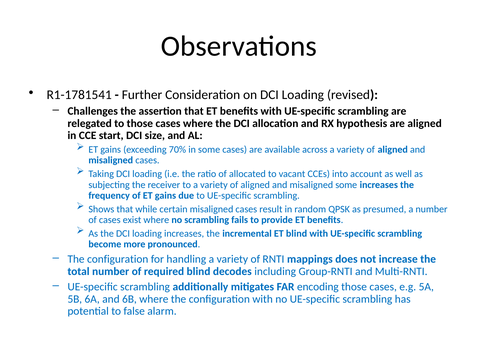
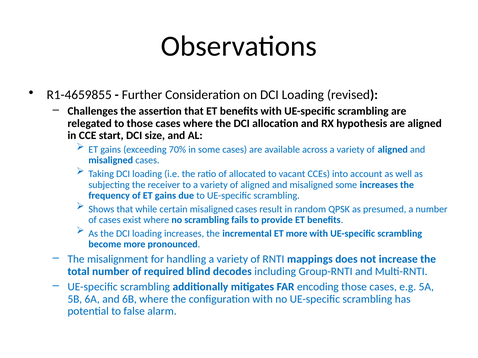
R1-1781541: R1-1781541 -> R1-4659855 (79, 95)
ET blind: blind -> more (297, 234)
configuration: configuration -> misalignment (118, 260)
